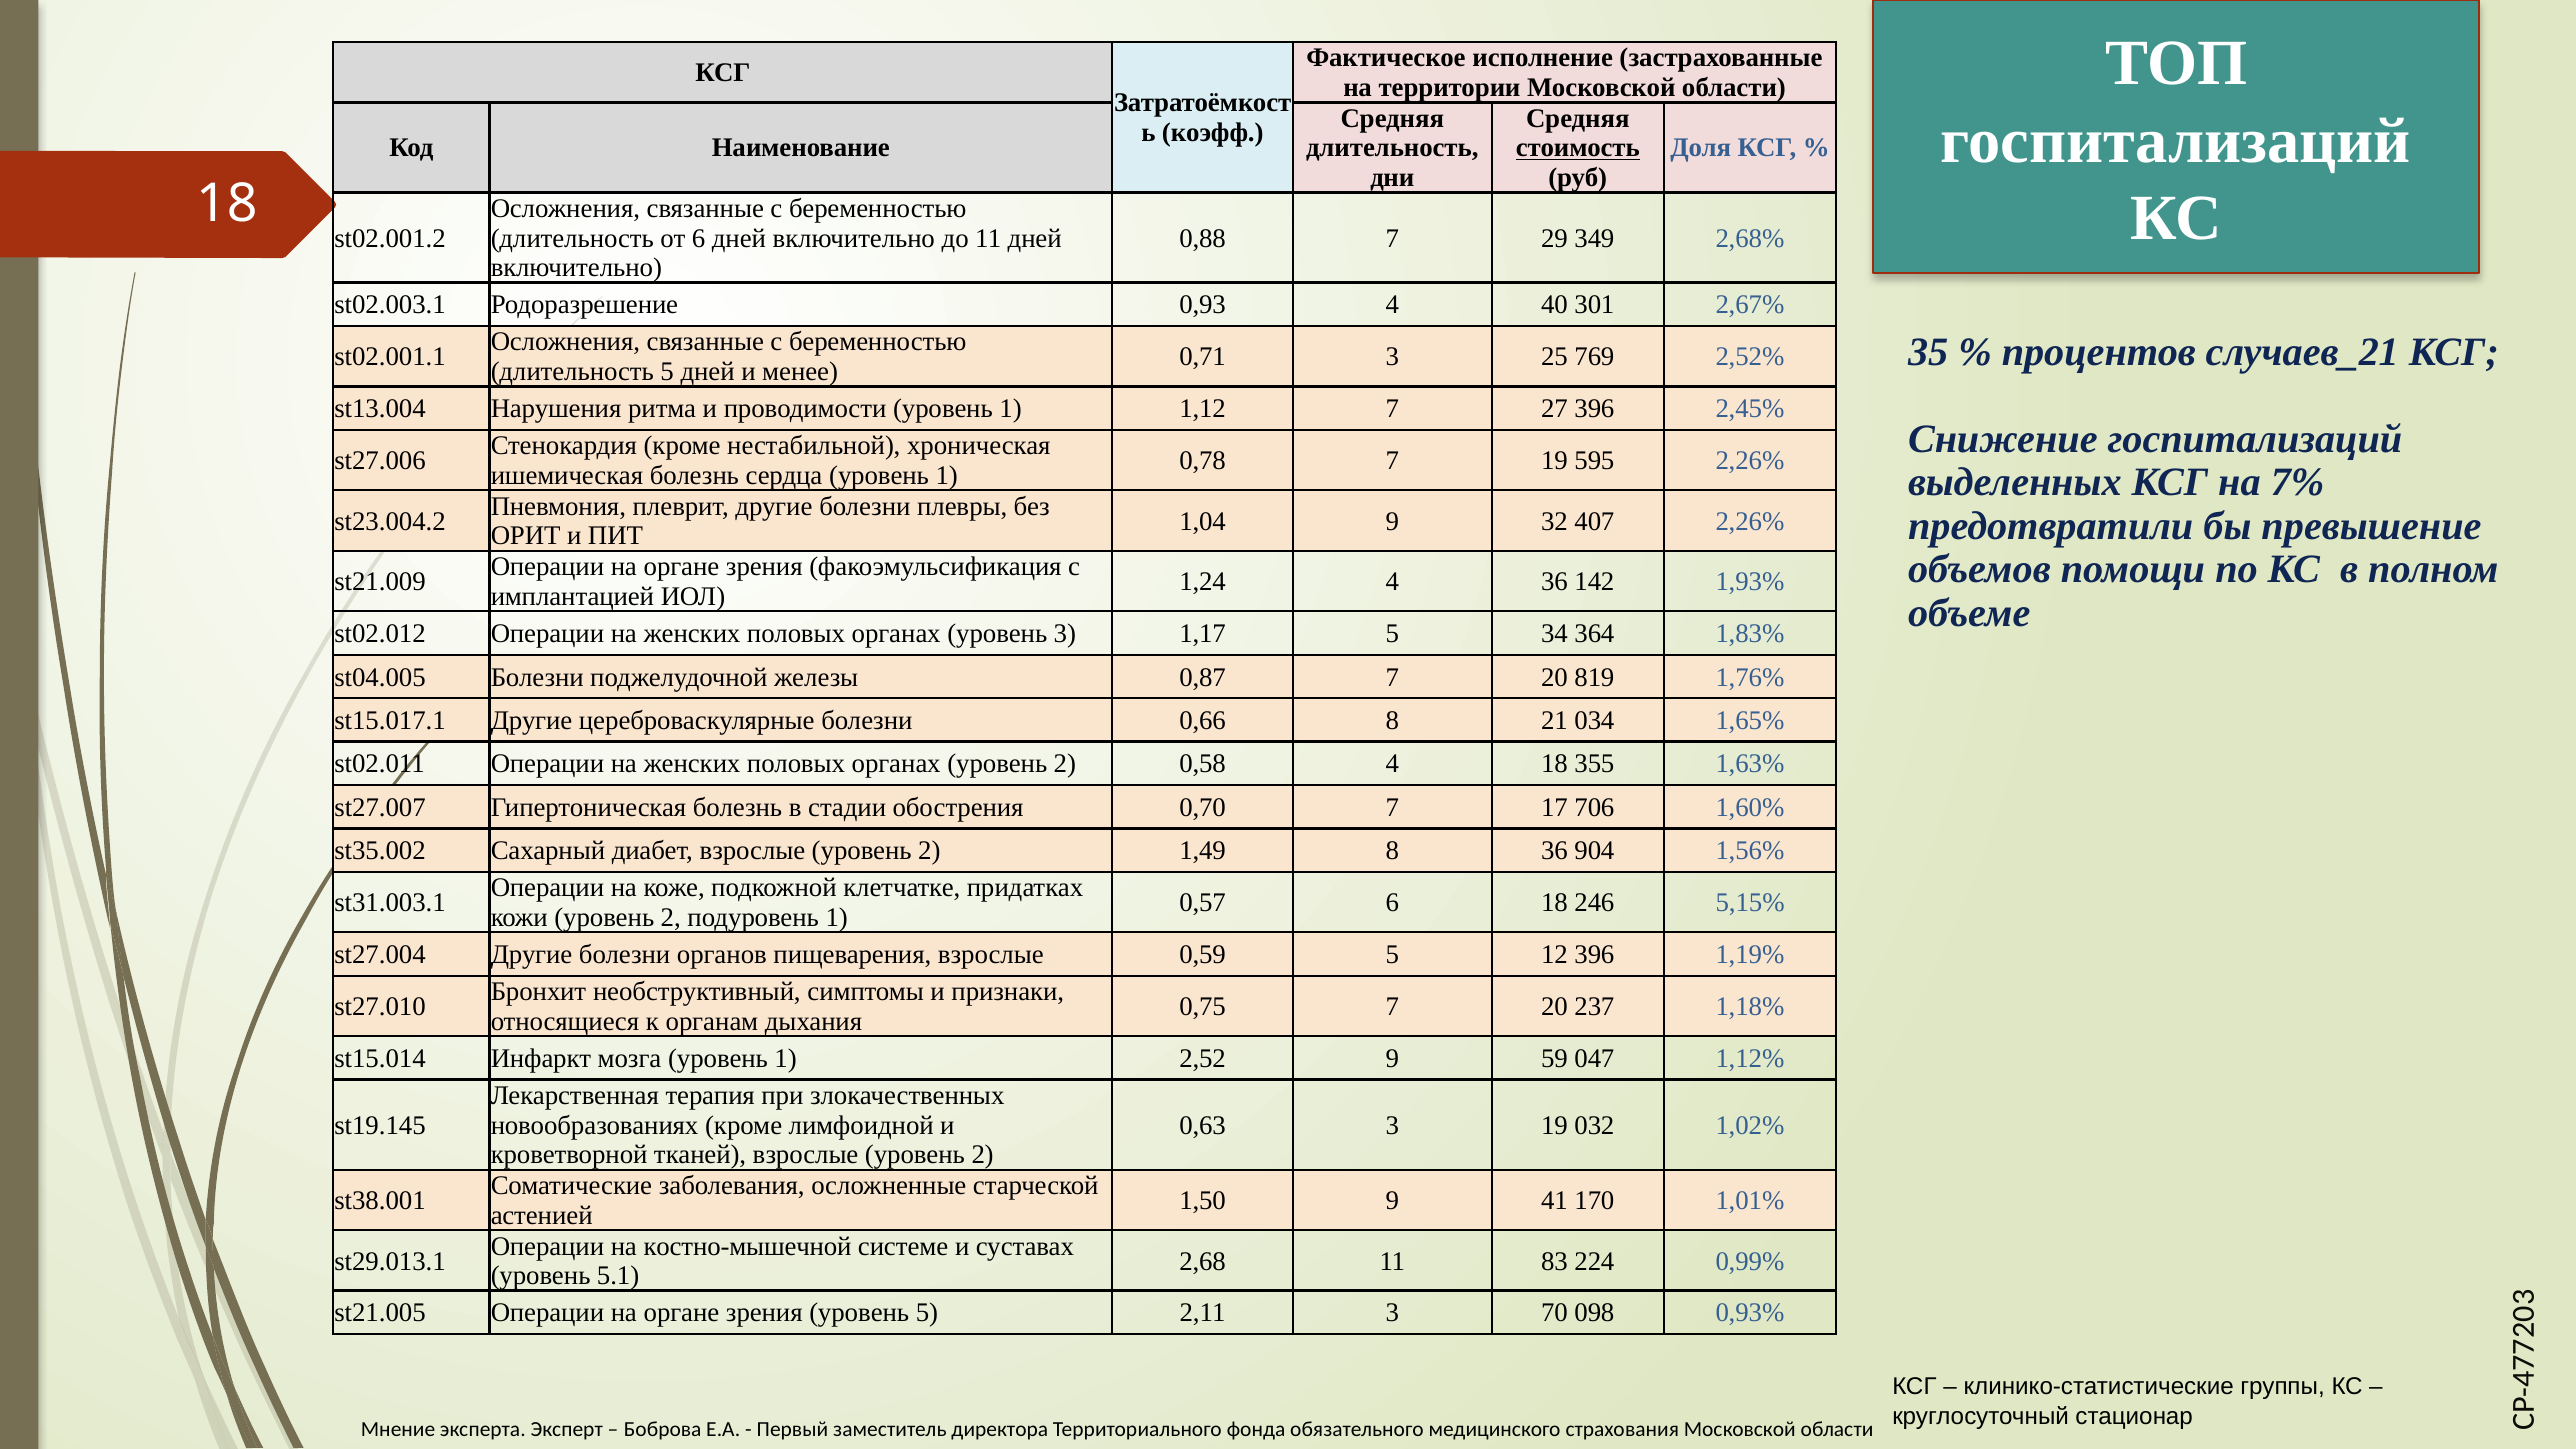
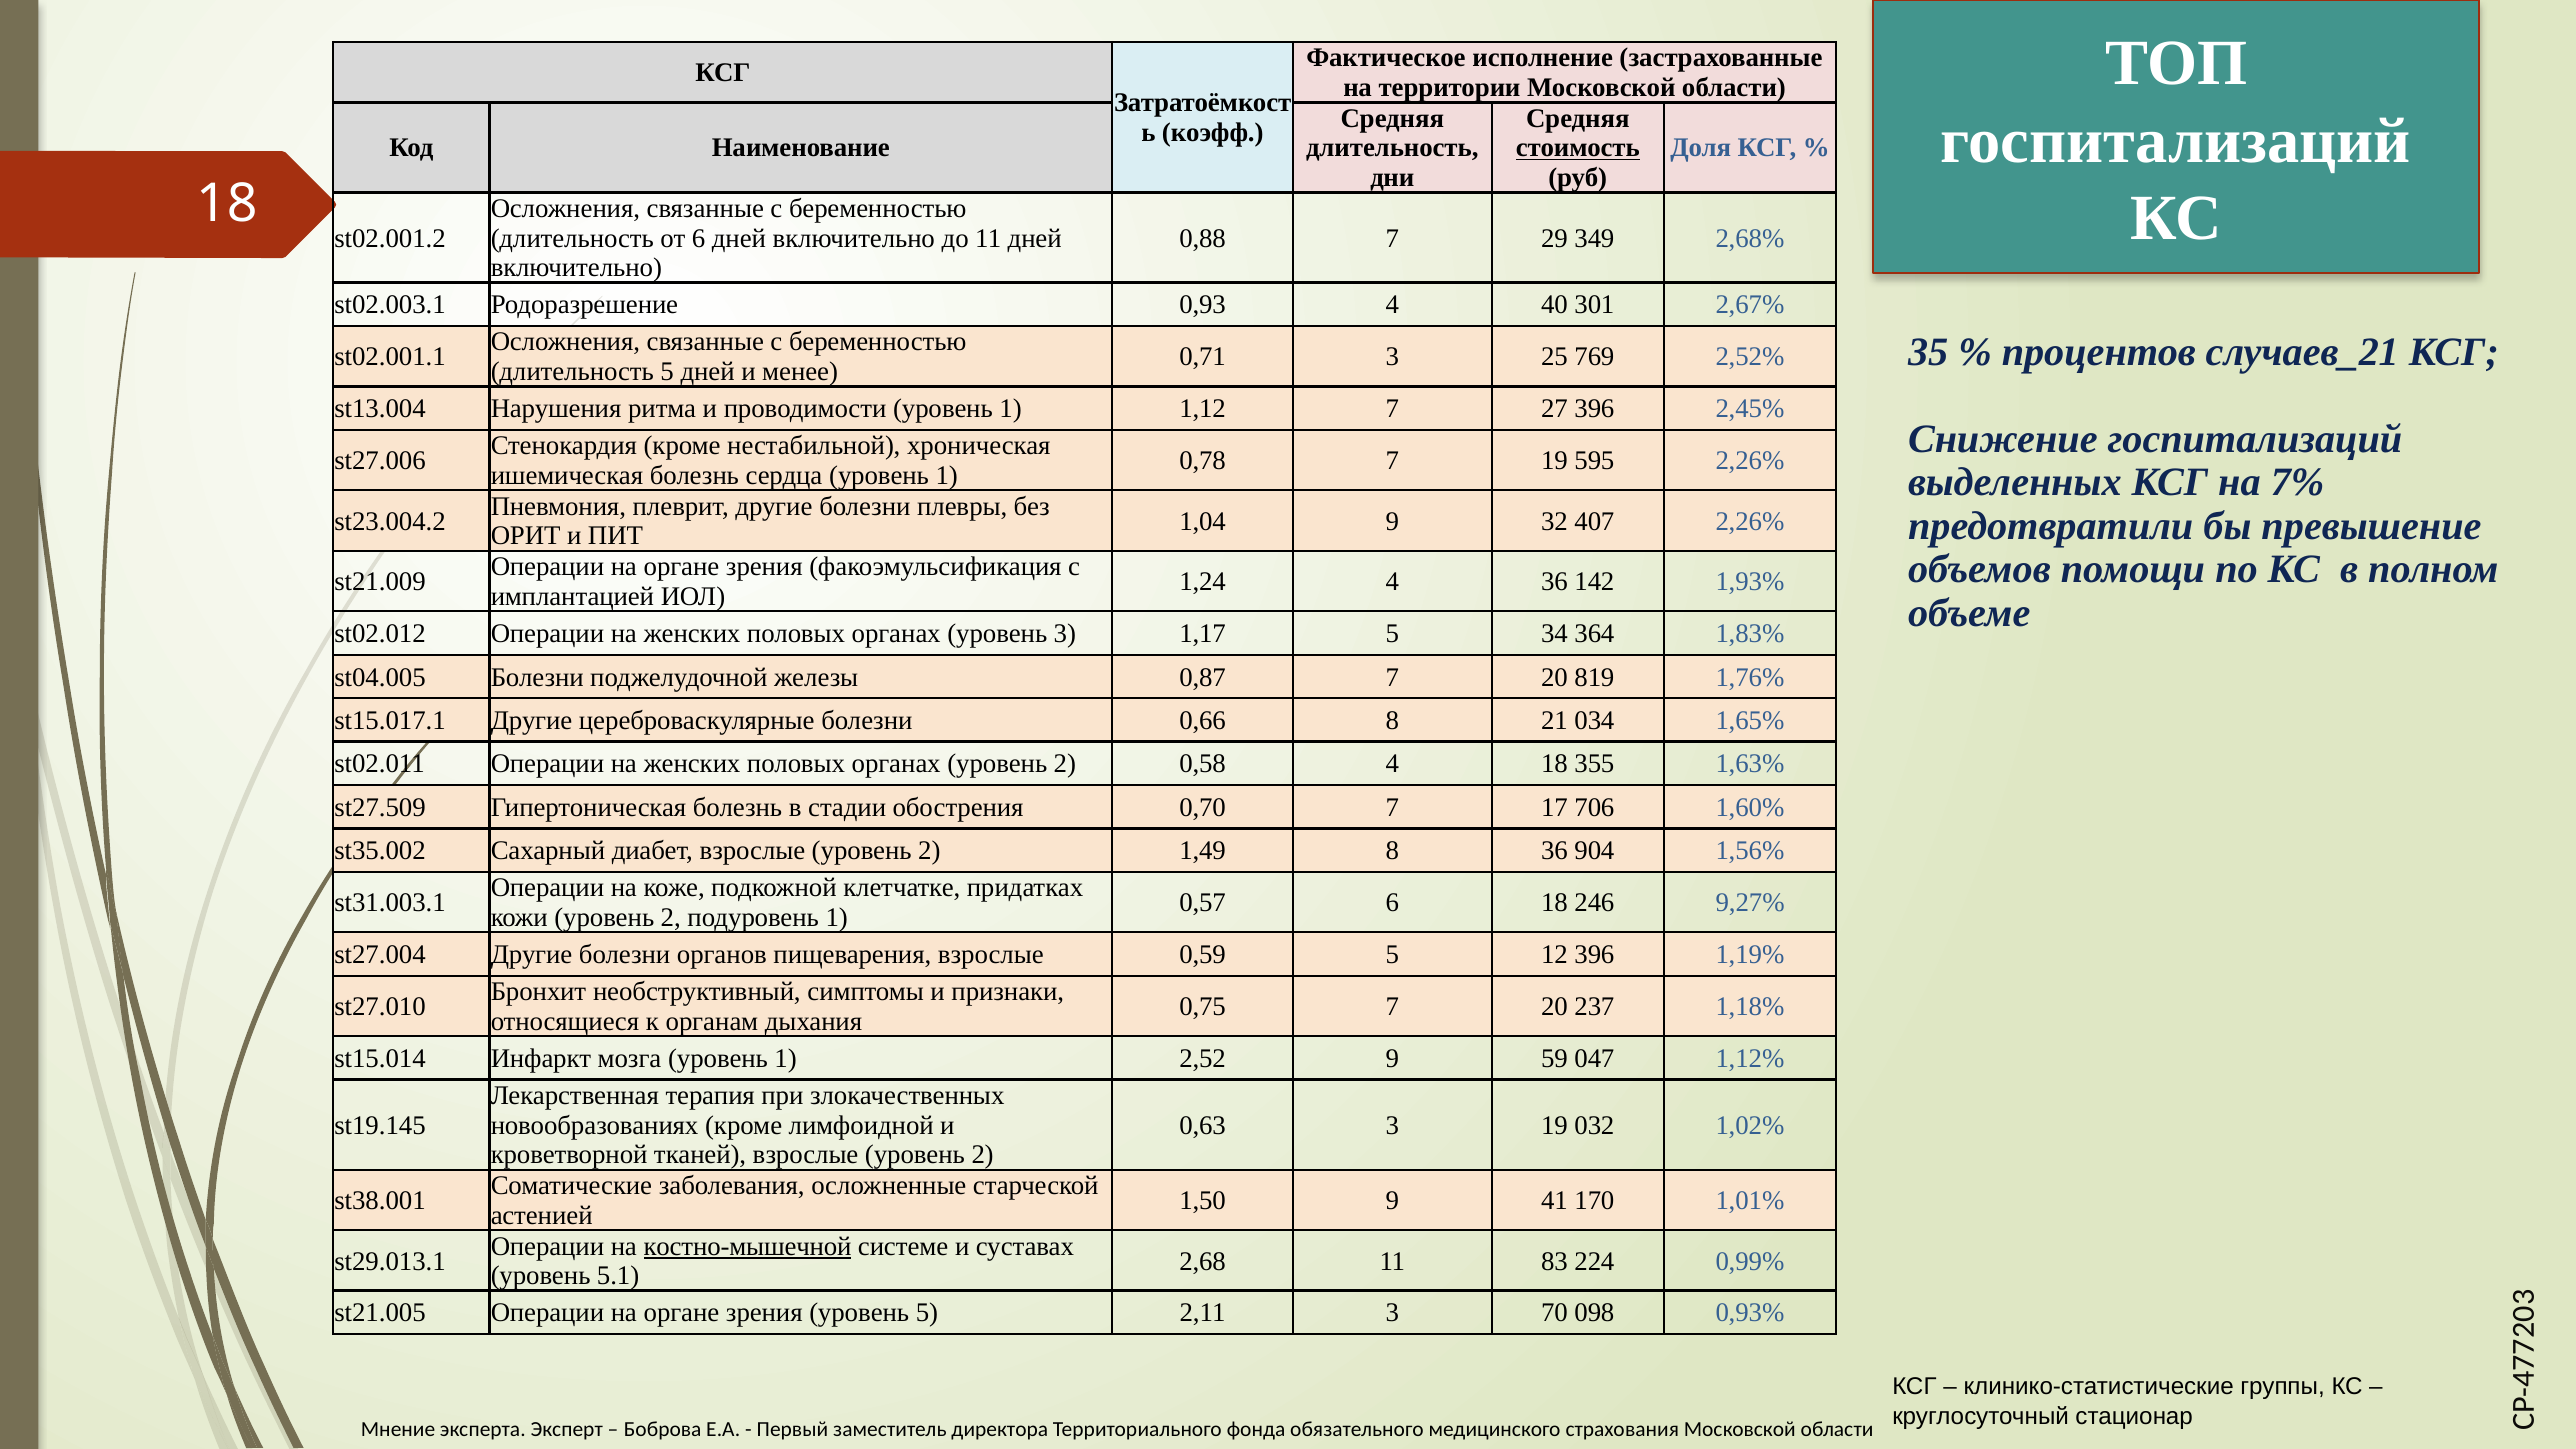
st27.007: st27.007 -> st27.509 (380, 807)
5,15%: 5,15% -> 9,27% (1750, 903)
костно-мышечной underline: none -> present (748, 1246)
